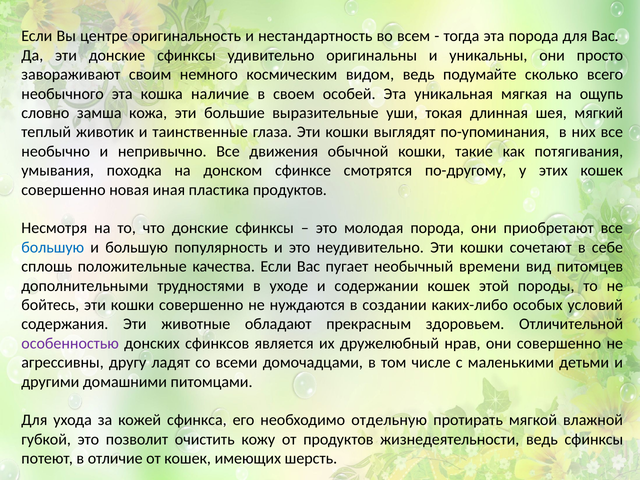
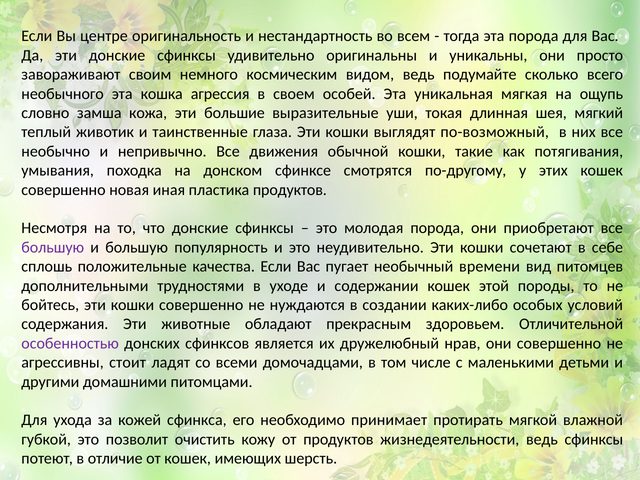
наличие: наличие -> агрессия (220, 94)
по-упоминания: по-упоминания -> по-возможный (495, 132)
большую colour: blue -> purple (53, 247)
другу: другу -> стоит (128, 363)
отдельную: отдельную -> принимает (389, 420)
